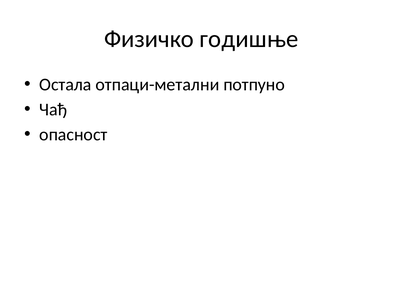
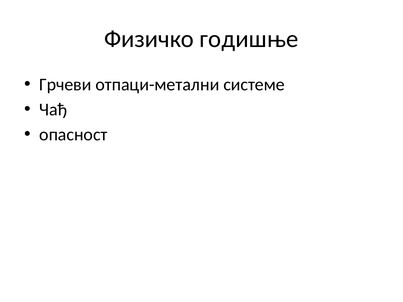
Остала: Остала -> Грчеви (65, 85)
потпуно: потпуно -> системе (254, 85)
